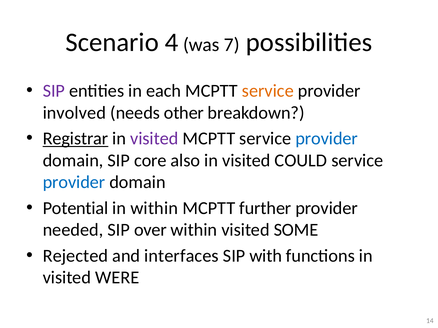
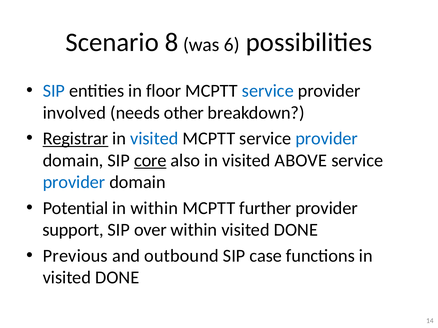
4: 4 -> 8 (172, 42)
7: 7 -> 6 (232, 45)
SIP colour: purple -> blue (54, 91)
each: each -> floor (164, 91)
service colour: orange -> blue (268, 91)
visited colour: purple -> blue (154, 139)
core underline: none -> present (150, 161)
COULD: COULD -> ABOVE (301, 161)
needed: needed -> support (73, 230)
within visited SOME: SOME -> DONE (296, 230)
Rejected: Rejected -> Previous (75, 256)
interfaces: interfaces -> outbound (181, 256)
with: with -> case (266, 256)
WERE: WERE -> DONE (117, 278)
